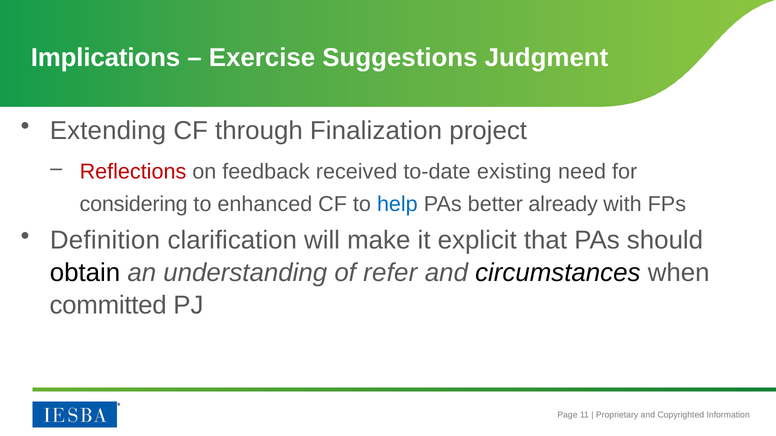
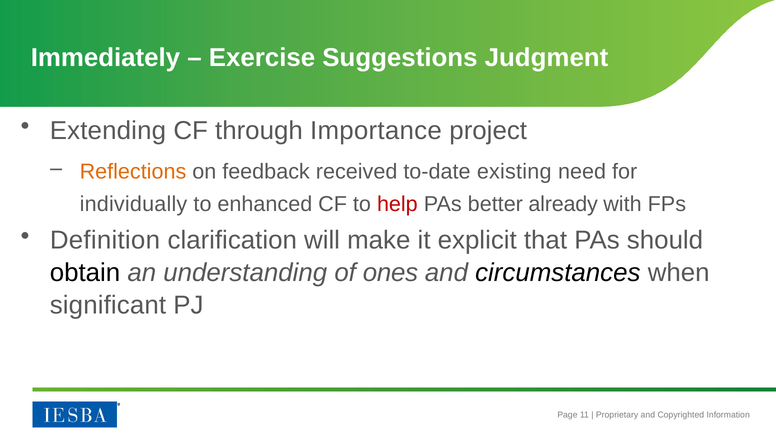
Implications: Implications -> Immediately (105, 58)
Finalization: Finalization -> Importance (376, 131)
Reflections colour: red -> orange (133, 172)
considering: considering -> individually (133, 204)
help colour: blue -> red (397, 204)
refer: refer -> ones (390, 273)
committed: committed -> significant (108, 305)
